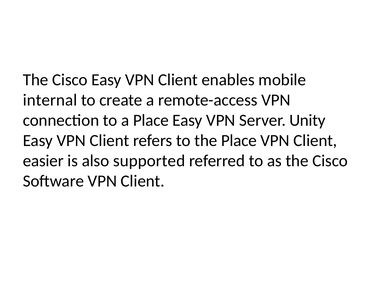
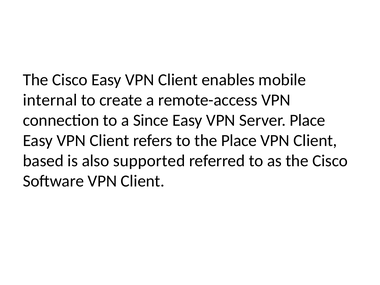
a Place: Place -> Since (151, 120)
Server Unity: Unity -> Place (307, 120)
easier: easier -> based (43, 161)
